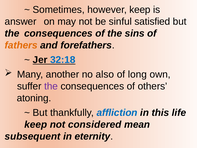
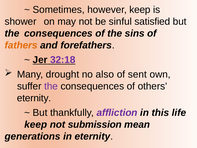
answer: answer -> shower (21, 22)
32:18 colour: blue -> purple (63, 60)
another: another -> drought (62, 74)
long: long -> sent (137, 74)
atoning: atoning -> eternity (34, 98)
affliction colour: blue -> purple (117, 112)
considered: considered -> submission (95, 124)
subsequent: subsequent -> generations (33, 136)
